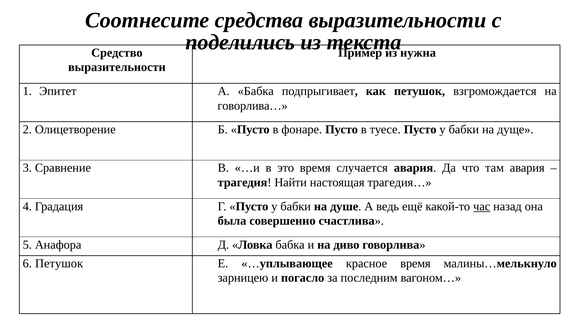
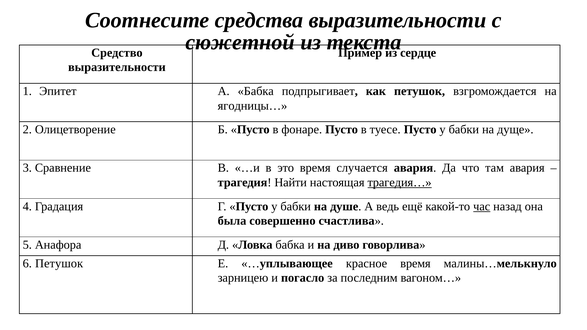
поделились: поделились -> сюжетной (240, 42)
нужна: нужна -> сердце (418, 53)
говорлива…: говорлива… -> ягодницы… (252, 106)
трагедия… underline: none -> present (400, 183)
